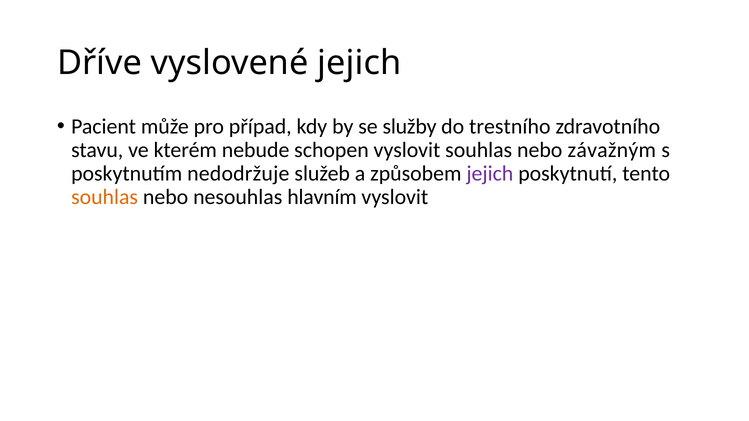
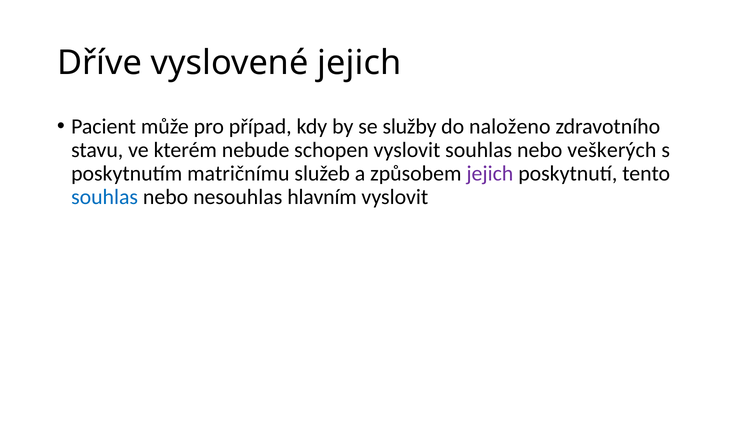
trestního: trestního -> naloženo (510, 127)
závažným: závažným -> veškerých (612, 150)
nedodržuje: nedodržuje -> matričnímu (238, 174)
souhlas colour: orange -> blue (105, 197)
